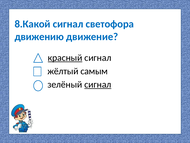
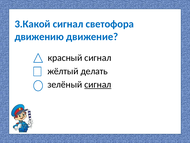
8.Какой: 8.Какой -> 3.Какой (32, 24)
красный underline: present -> none (65, 58)
самым: самым -> делать (94, 71)
